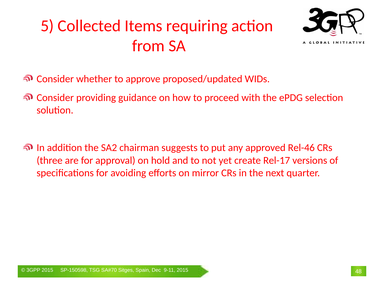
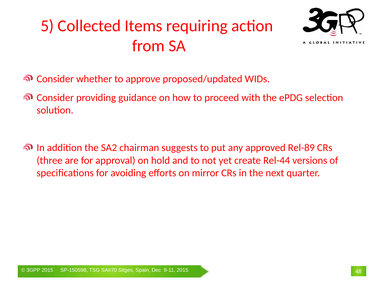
Rel-46: Rel-46 -> Rel-89 (301, 147)
Rel-17: Rel-17 -> Rel-44 (277, 160)
